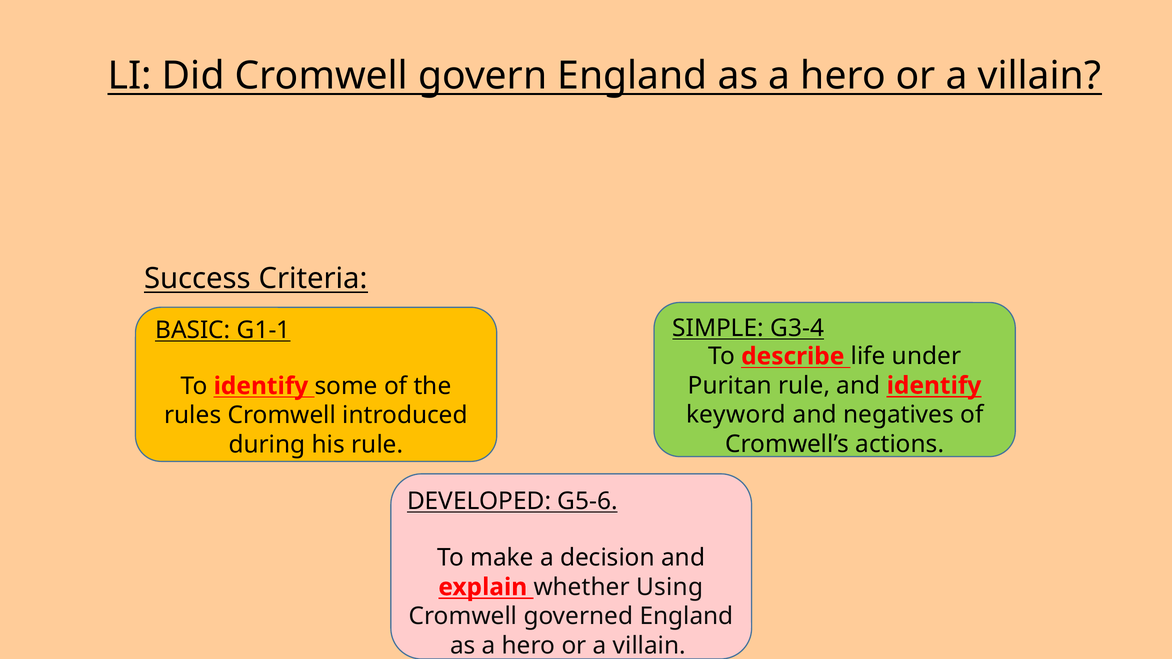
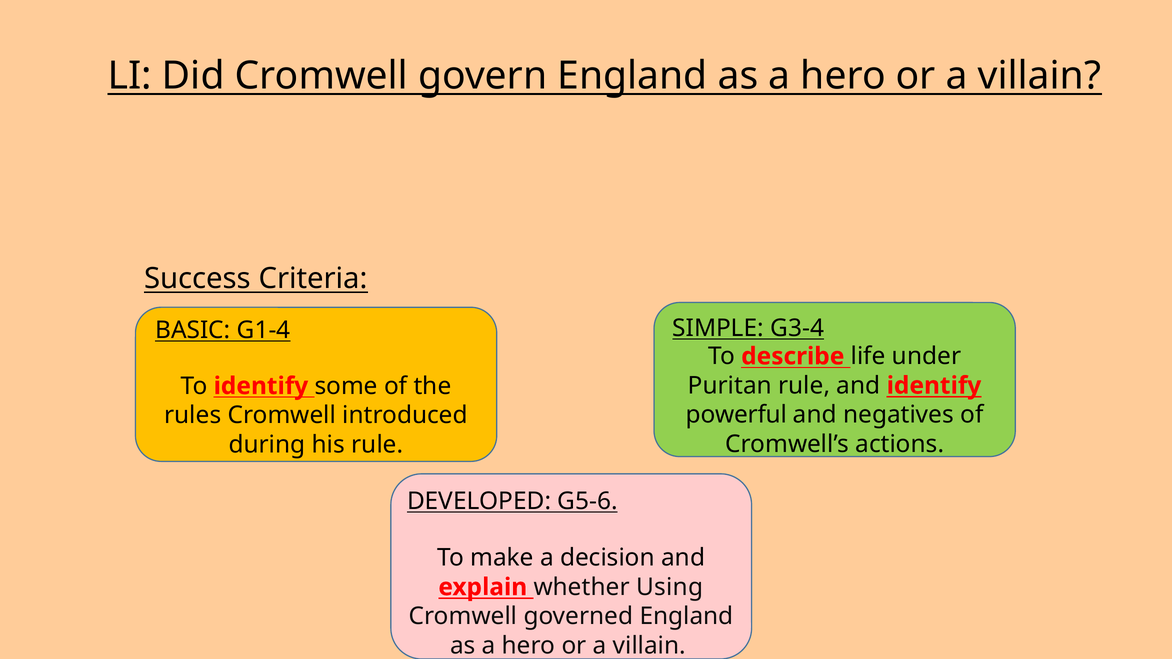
G1-1: G1-1 -> G1-4 (264, 330)
keyword: keyword -> powerful (736, 415)
